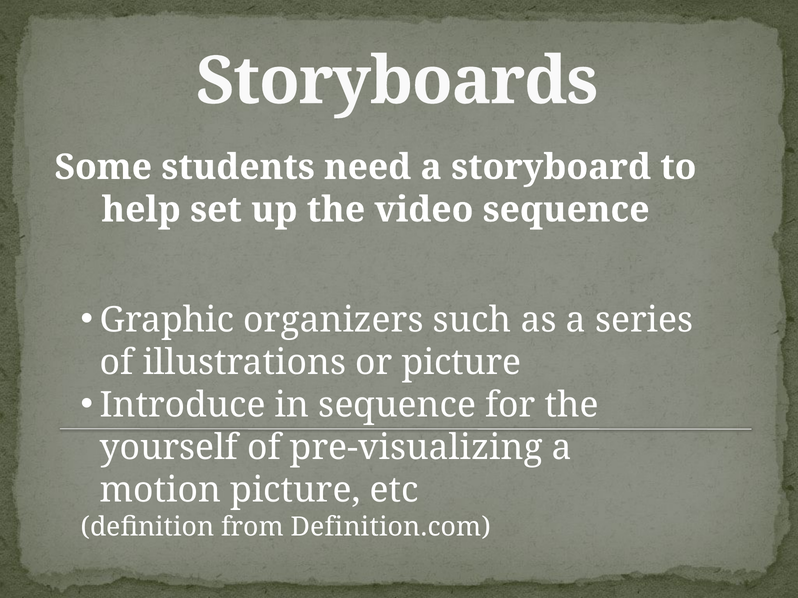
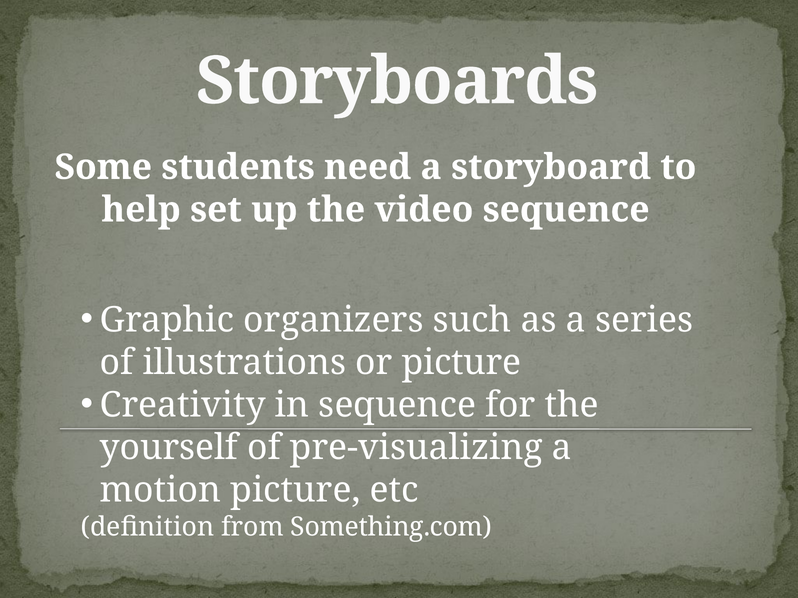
Introduce: Introduce -> Creativity (183, 405)
Definition.com: Definition.com -> Something.com (391, 527)
